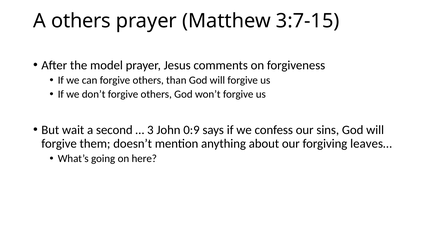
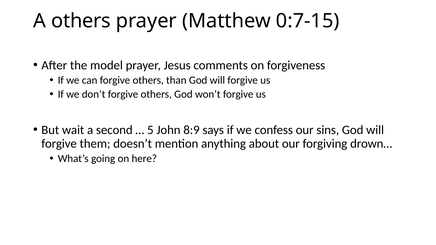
3:7-15: 3:7-15 -> 0:7-15 (308, 21)
3: 3 -> 5 (150, 130)
0:9: 0:9 -> 8:9 (191, 130)
leaves…: leaves… -> drown… (371, 144)
